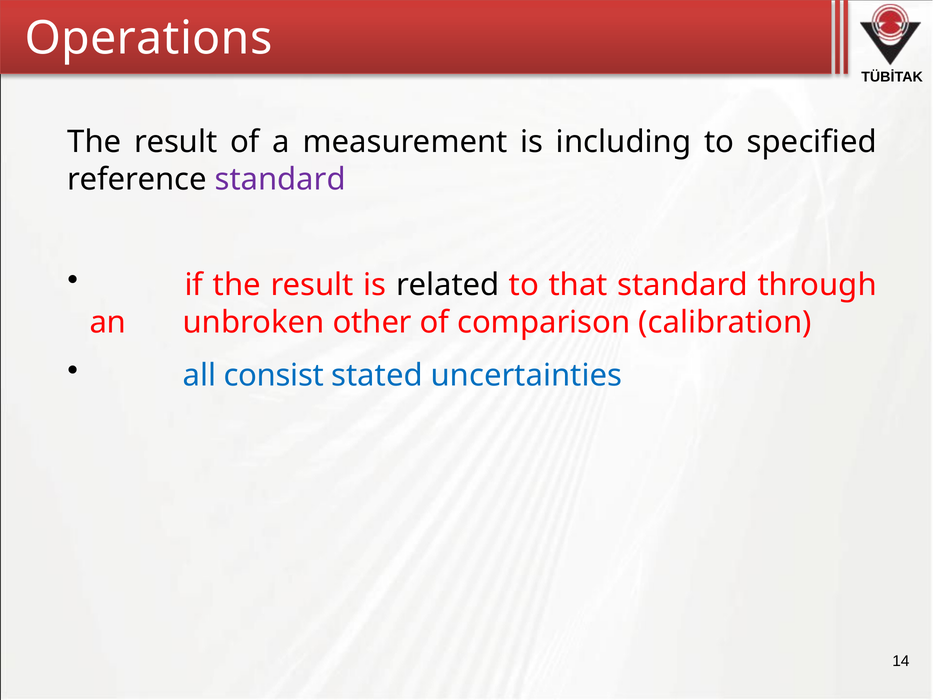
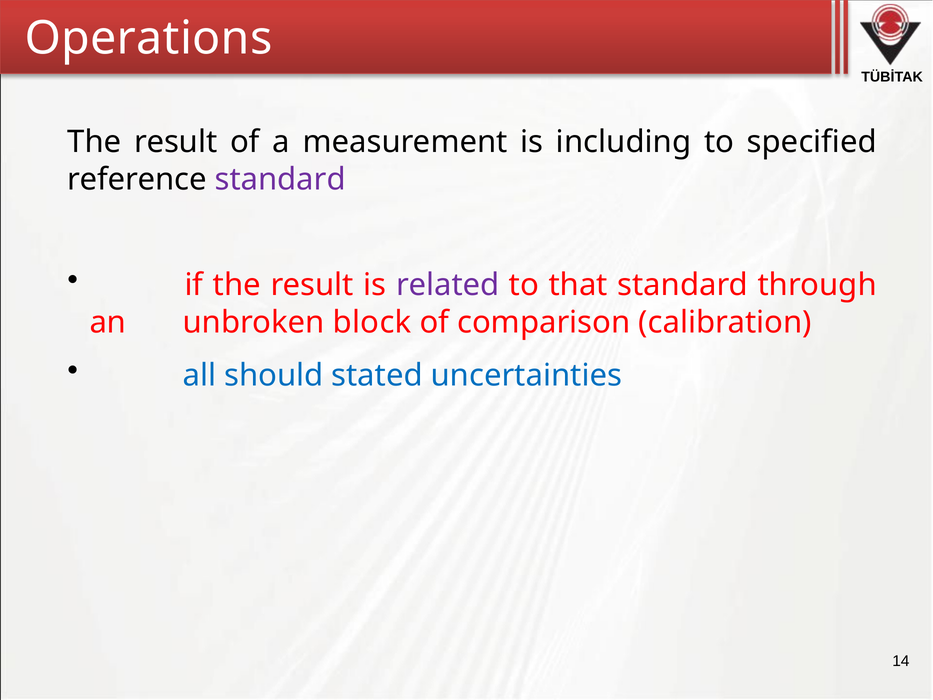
related colour: black -> purple (448, 285)
other: other -> block (372, 322)
consist: consist -> should (274, 375)
